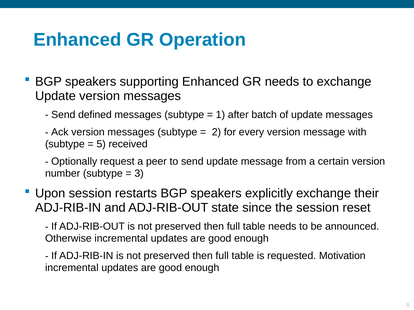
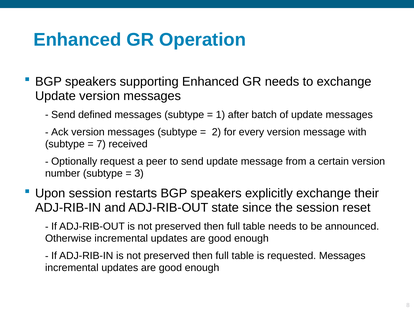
5: 5 -> 7 (101, 144)
requested Motivation: Motivation -> Messages (342, 256)
